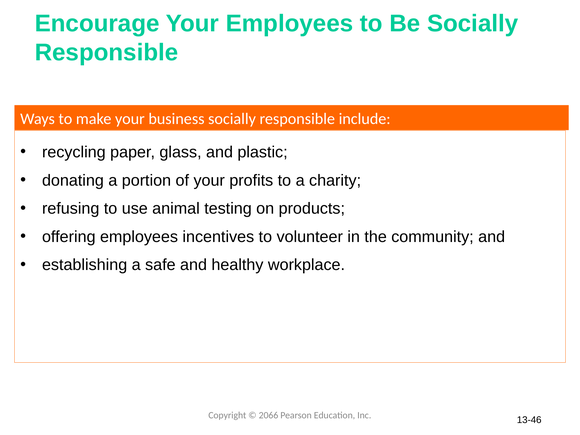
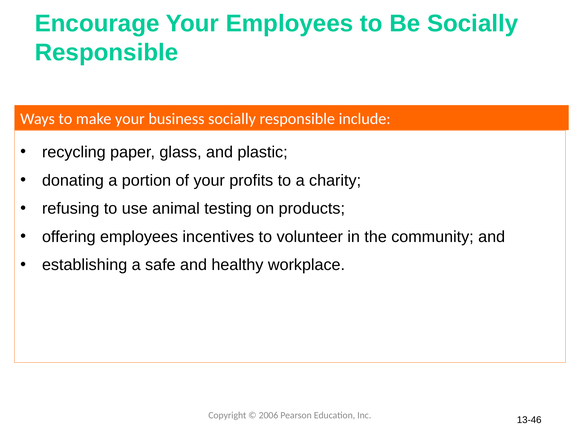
2066: 2066 -> 2006 (268, 415)
